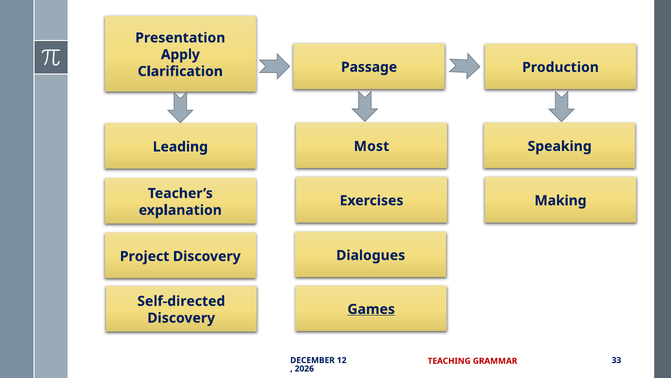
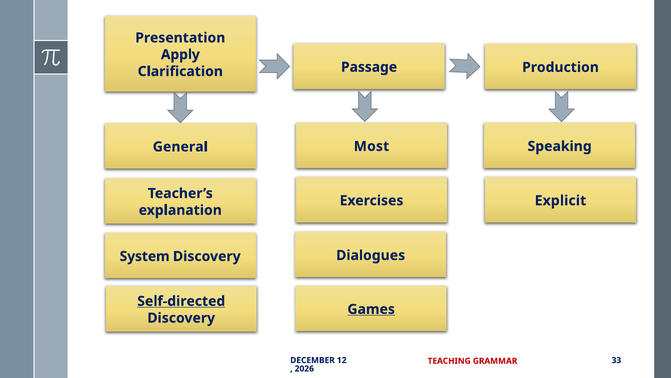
Leading: Leading -> General (180, 147)
Making: Making -> Explicit (560, 200)
Project: Project -> System (145, 256)
Self-directed underline: none -> present (181, 301)
